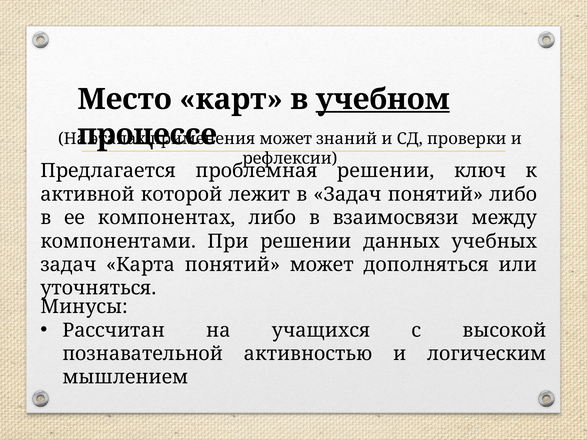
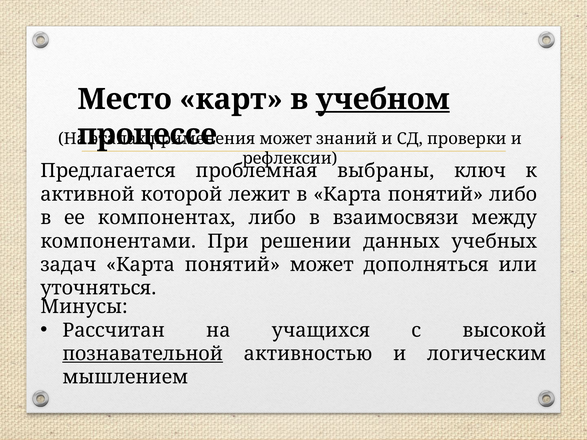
проблемная решении: решении -> выбраны (386, 171)
в Задач: Задач -> Карта (348, 194)
познавательной underline: none -> present (143, 354)
